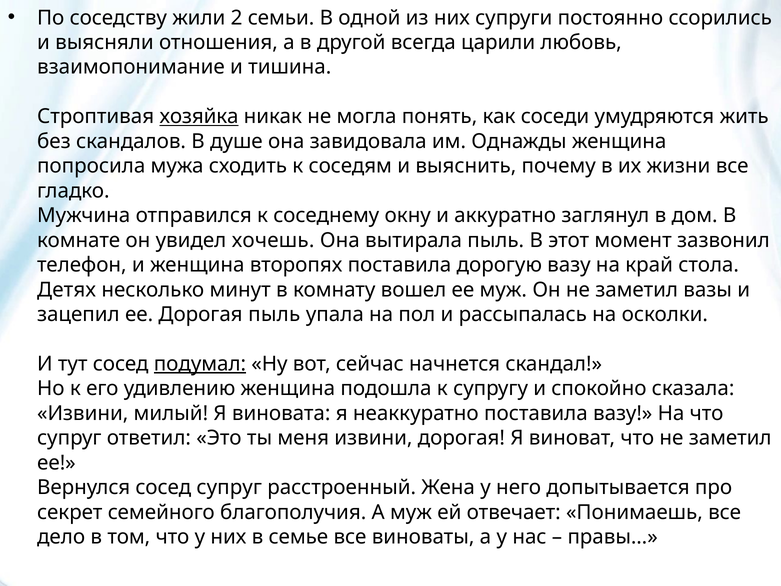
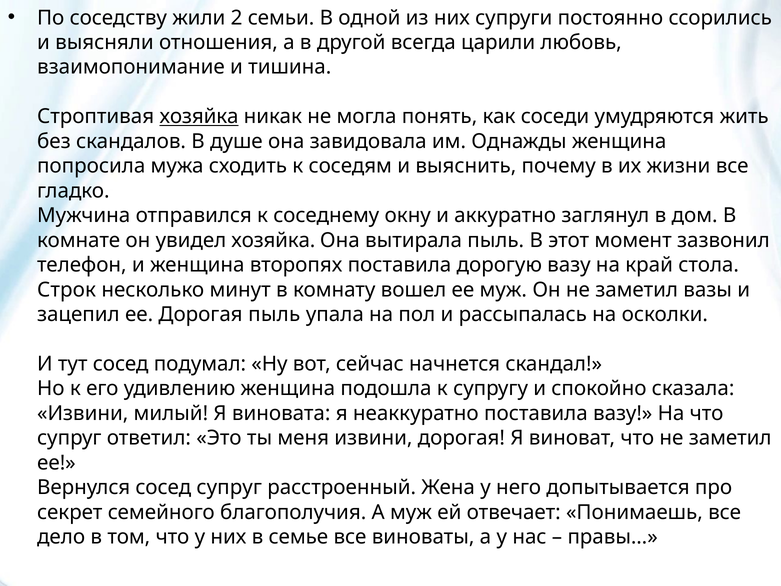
увидел хочешь: хочешь -> хозяйка (273, 240)
Детях: Детях -> Строк (67, 290)
подумал underline: present -> none (200, 364)
